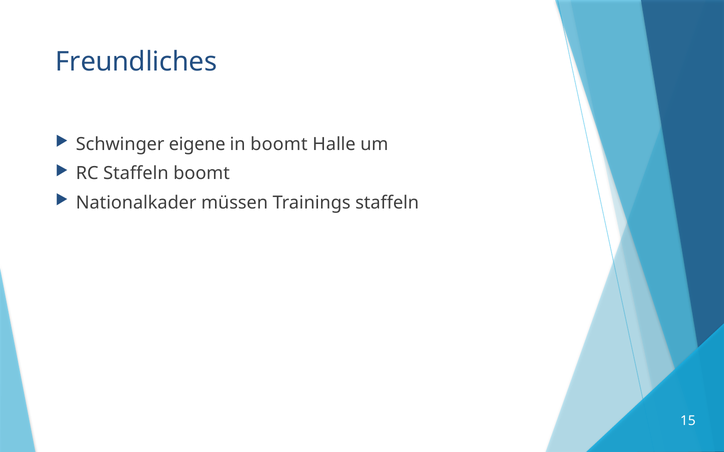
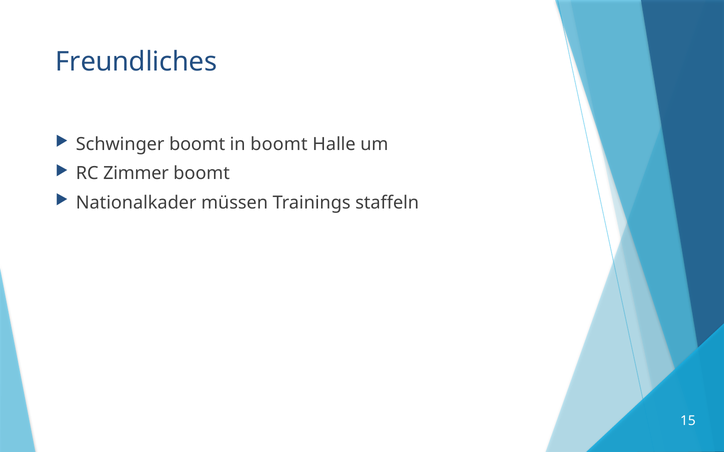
Schwinger eigene: eigene -> boomt (197, 144)
RC Staffeln: Staffeln -> Zimmer (136, 174)
